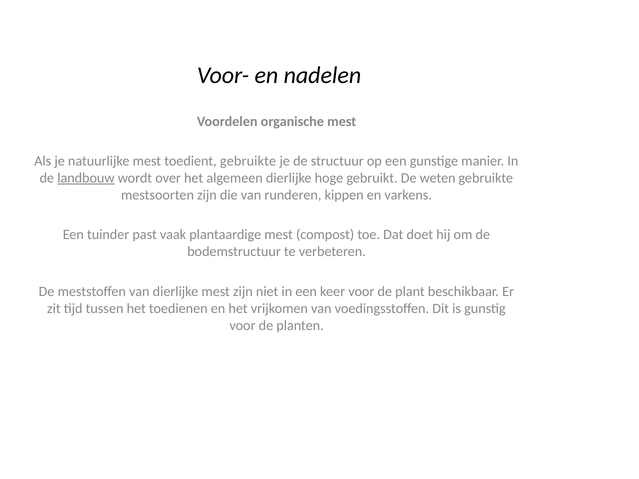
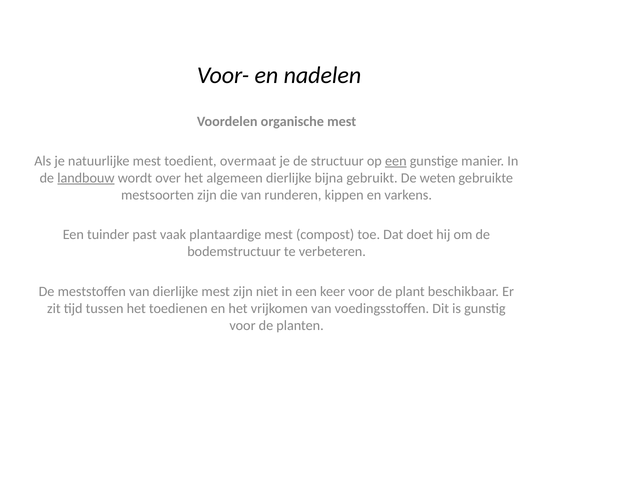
toedient gebruikte: gebruikte -> overmaat (248, 161)
een underline: none -> present (396, 161)
hoge: hoge -> bijna (329, 178)
